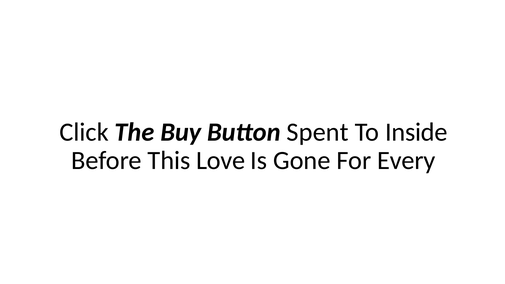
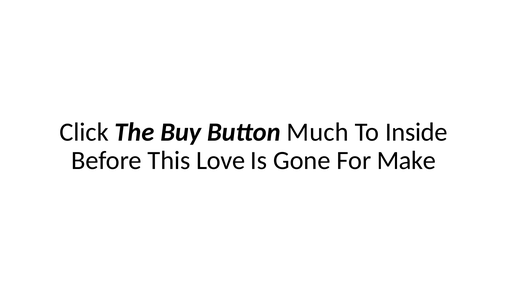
Spent: Spent -> Much (318, 132)
Every: Every -> Make (406, 161)
